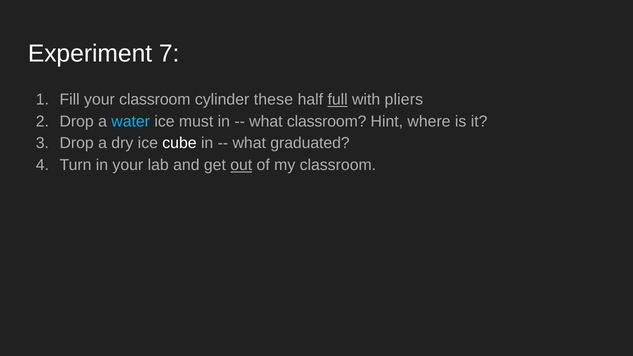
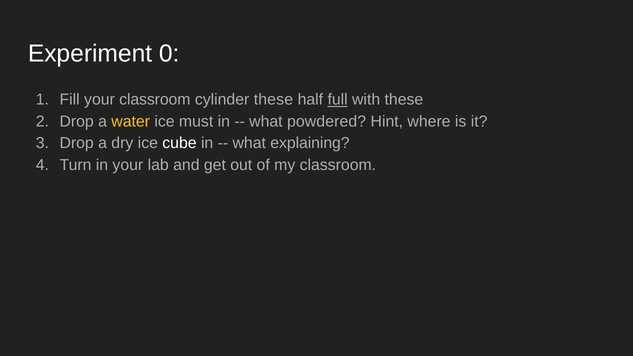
7: 7 -> 0 (169, 54)
with pliers: pliers -> these (404, 100)
water colour: light blue -> yellow (131, 121)
what classroom: classroom -> powdered (327, 121)
graduated: graduated -> explaining (310, 143)
out underline: present -> none (241, 165)
